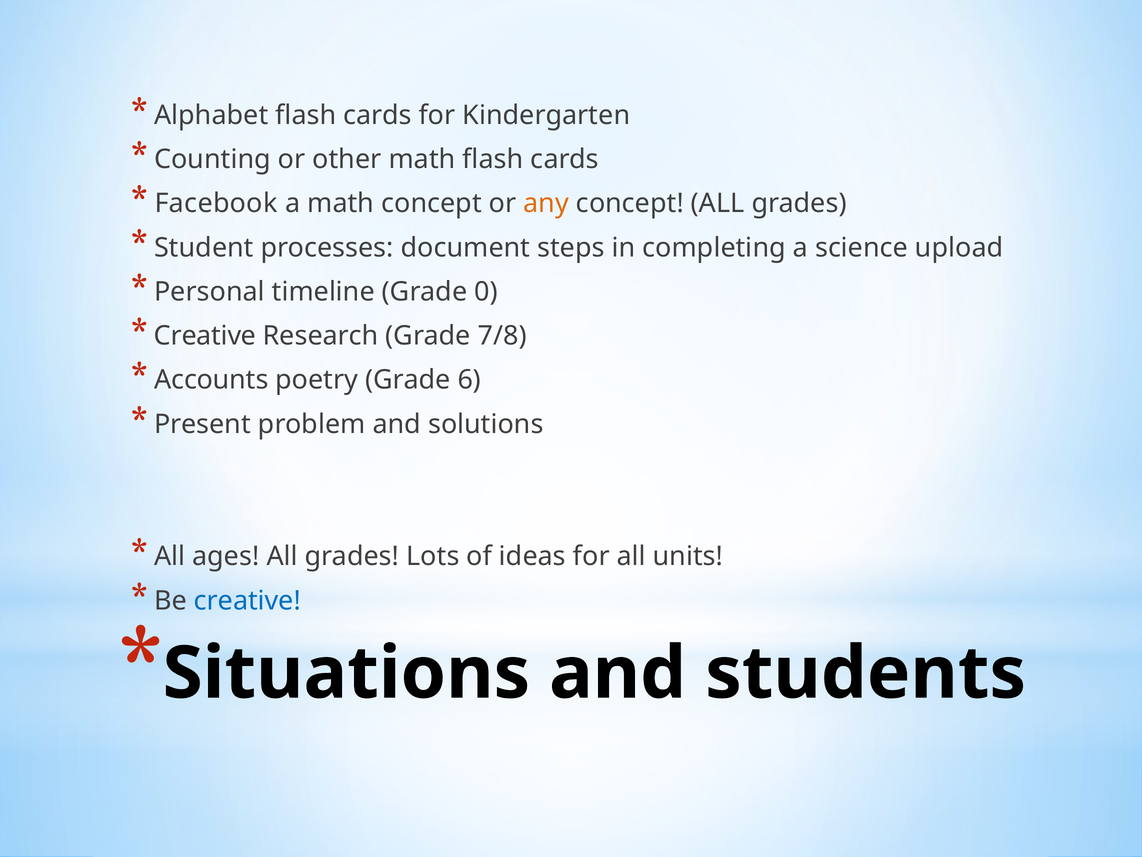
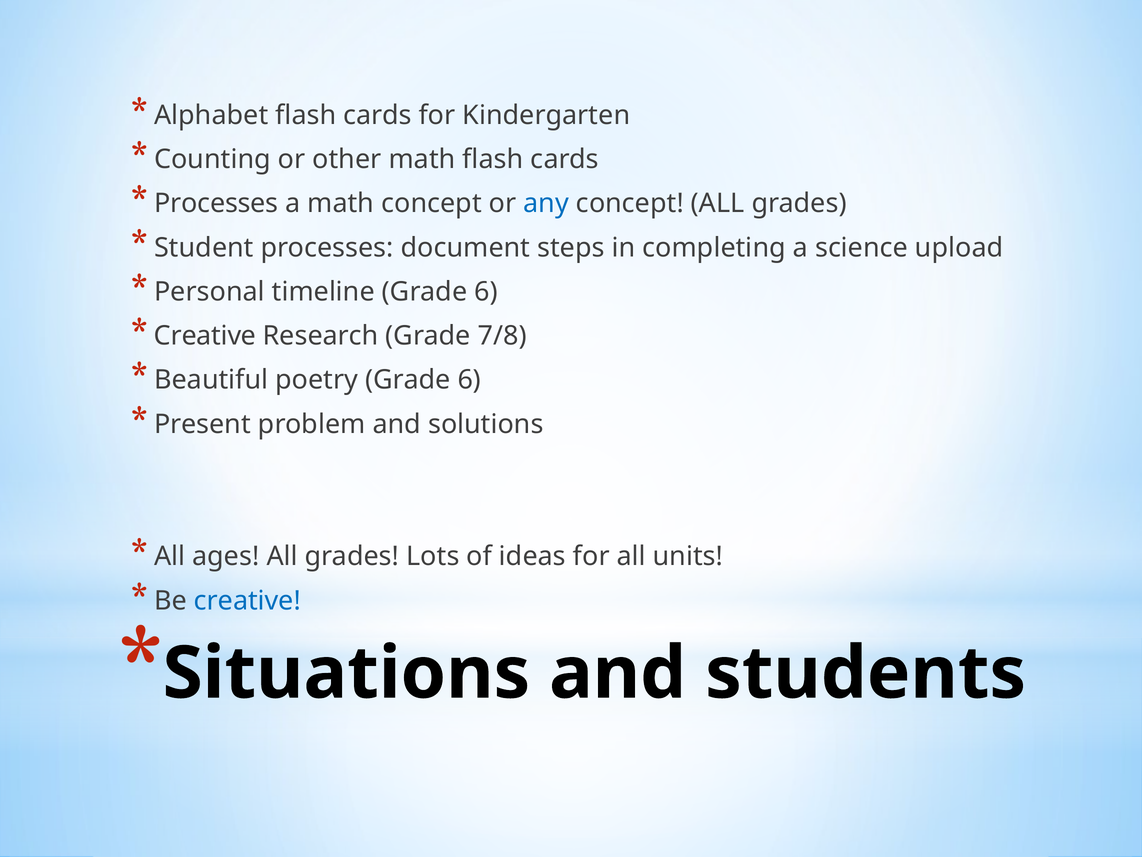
Facebook: Facebook -> Processes (216, 203)
any colour: orange -> blue (546, 203)
timeline Grade 0: 0 -> 6 (486, 292)
Accounts: Accounts -> Beautiful (211, 380)
